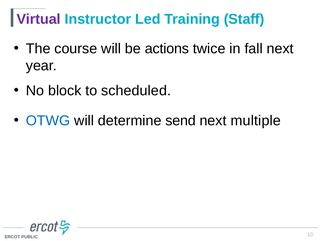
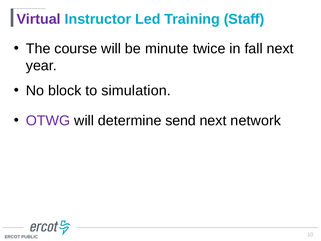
actions: actions -> minute (167, 49)
scheduled: scheduled -> simulation (136, 91)
OTWG colour: blue -> purple (48, 121)
multiple: multiple -> network (256, 121)
